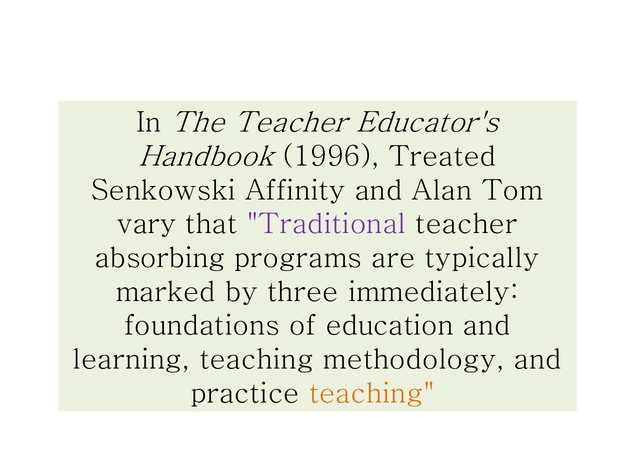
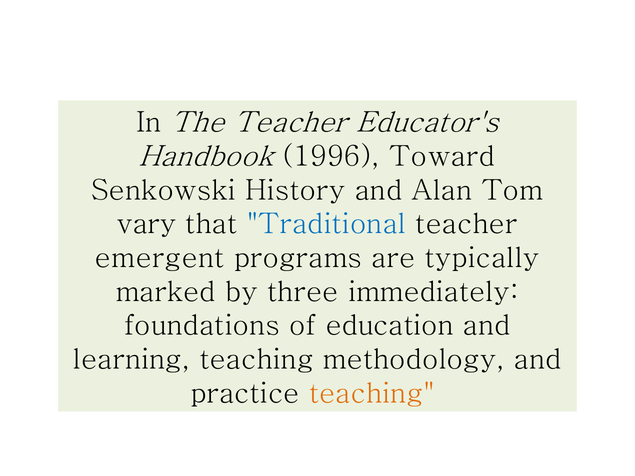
Treated: Treated -> Toward (442, 156)
Affinity: Affinity -> History (295, 190)
Traditional colour: purple -> blue (326, 224)
absorbing: absorbing -> emergent (160, 258)
